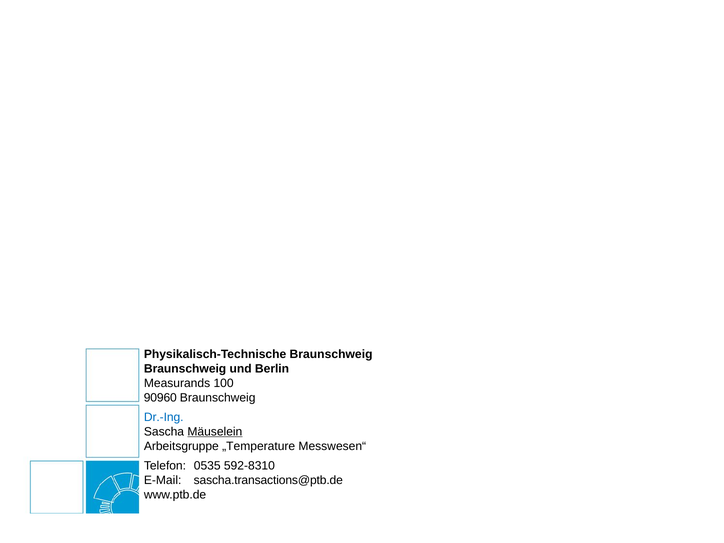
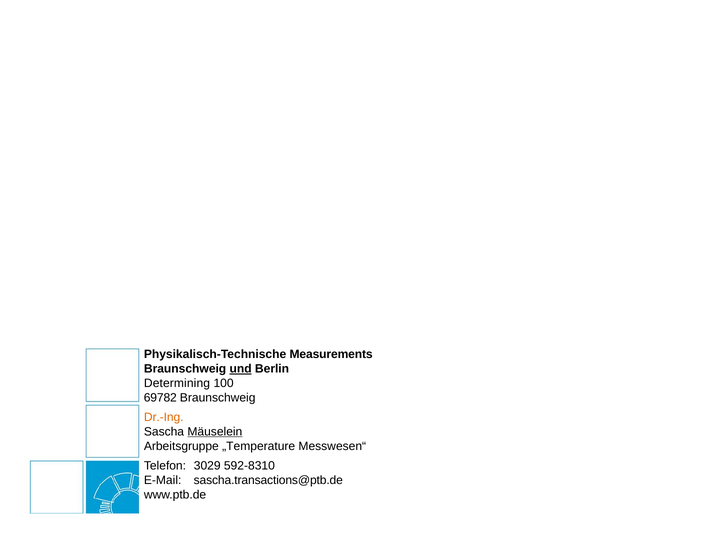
Physikalisch-Technische Braunschweig: Braunschweig -> Measurements (331, 354)
und underline: none -> present (241, 369)
Measurands: Measurands -> Determining (177, 383)
90960: 90960 -> 69782 (160, 398)
Dr.-Ing colour: blue -> orange (164, 417)
0535: 0535 -> 3029 (207, 466)
